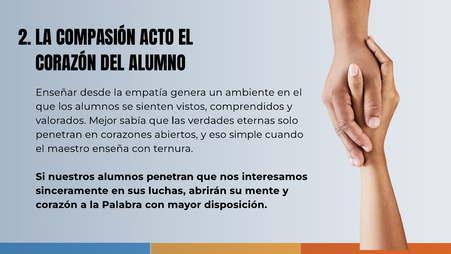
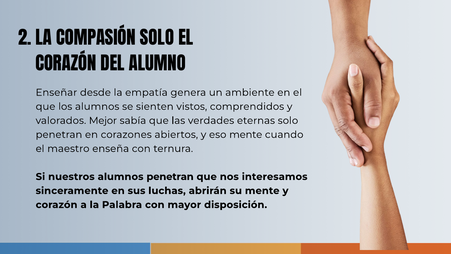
COMPASIÓN ACTO: ACTO -> SOLO (157, 39)
eso simple: simple -> mente (246, 134)
